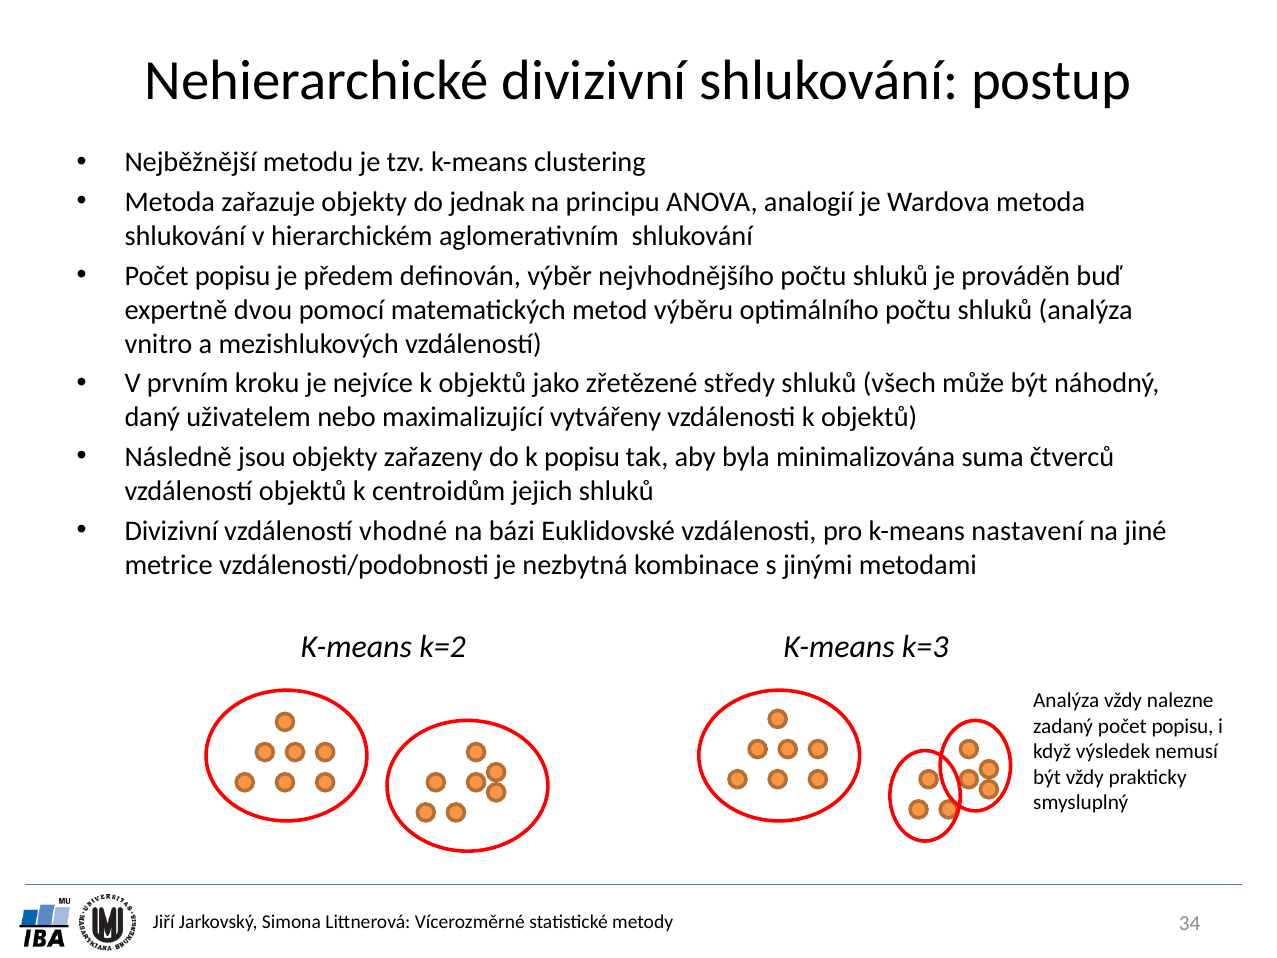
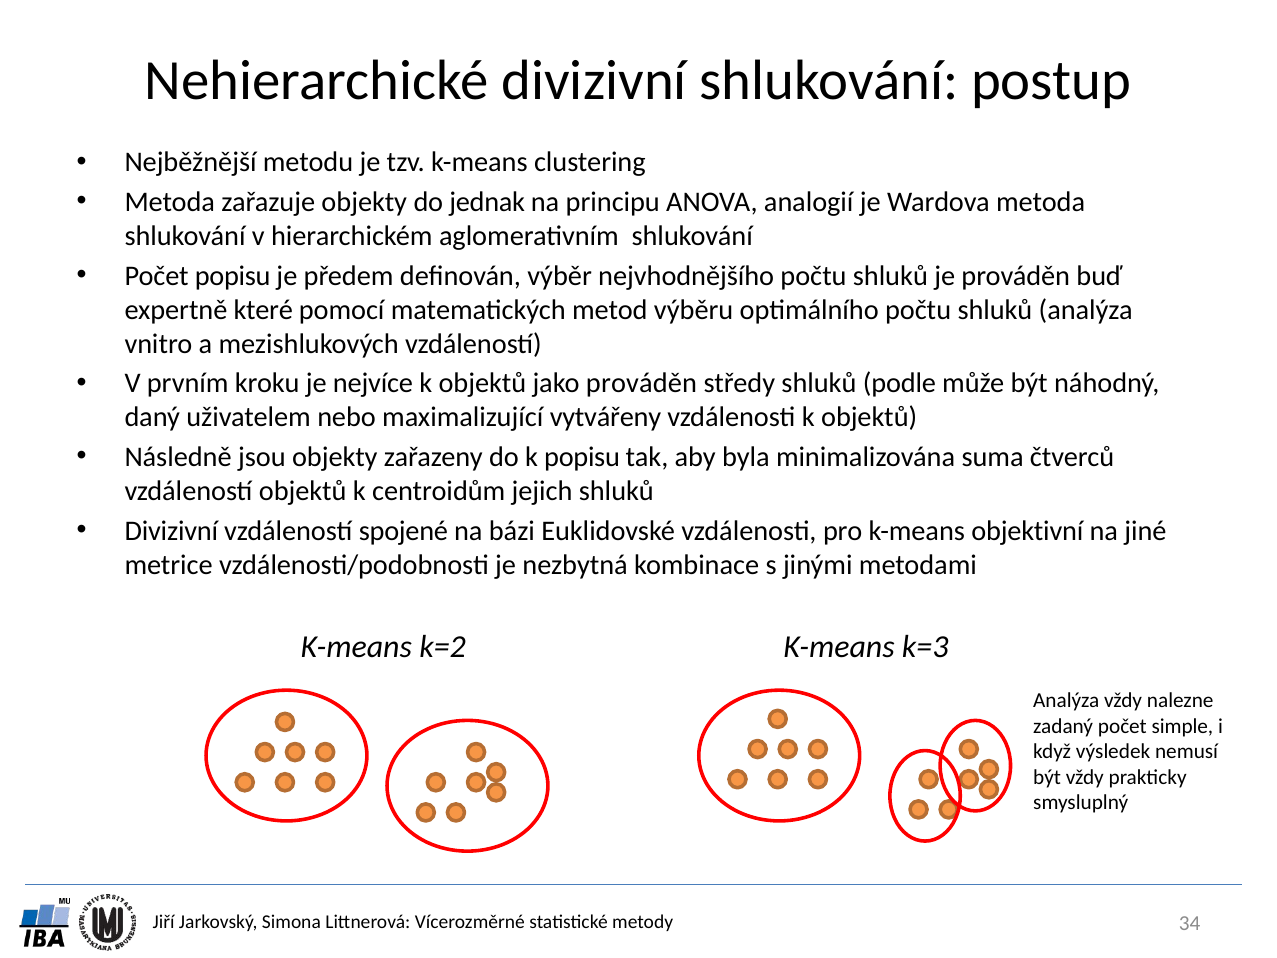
dvou: dvou -> které (263, 310)
jako zřetězené: zřetězené -> prováděn (642, 383)
všech: všech -> podle (899, 383)
vhodné: vhodné -> spojené (403, 531)
nastavení: nastavení -> objektivní (1027, 531)
zadaný počet popisu: popisu -> simple (1182, 726)
